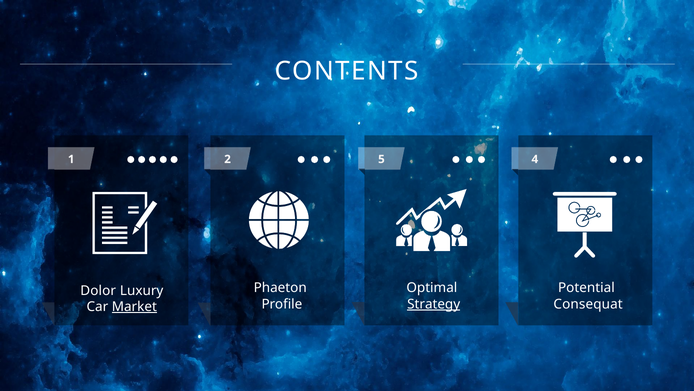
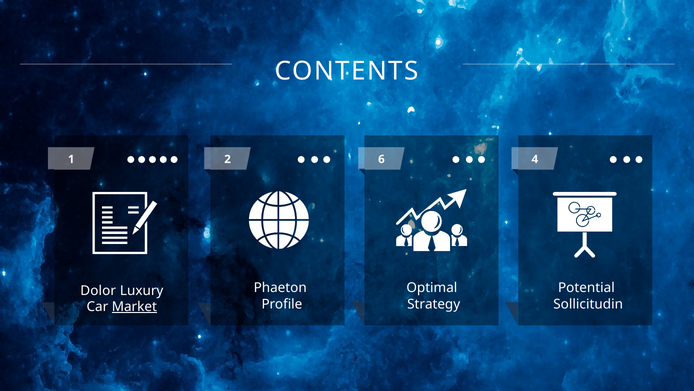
5: 5 -> 6 (381, 159)
Strategy underline: present -> none (434, 304)
Consequat: Consequat -> Sollicitudin (588, 304)
